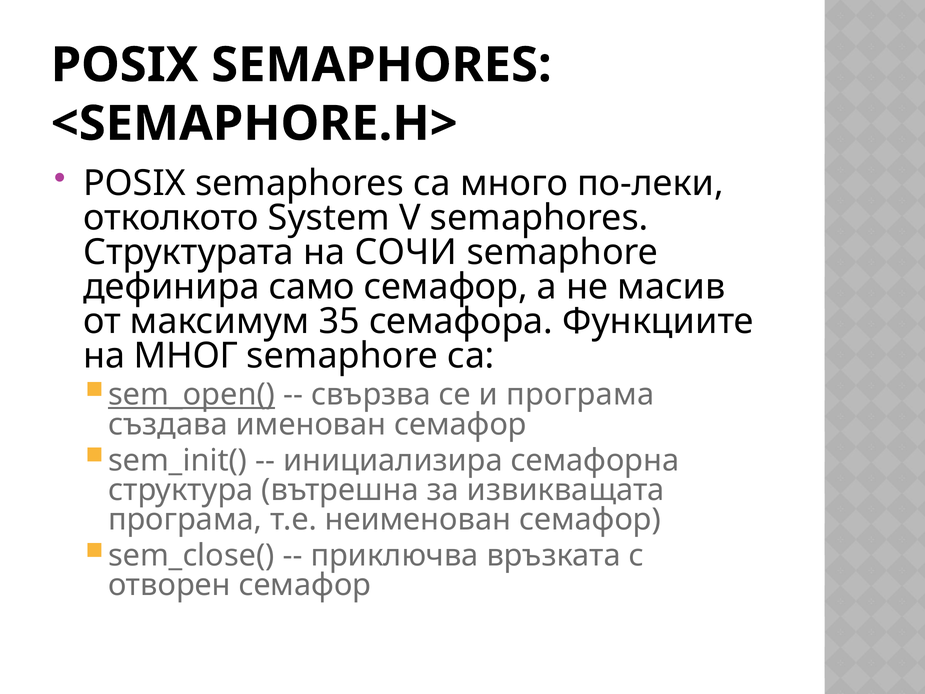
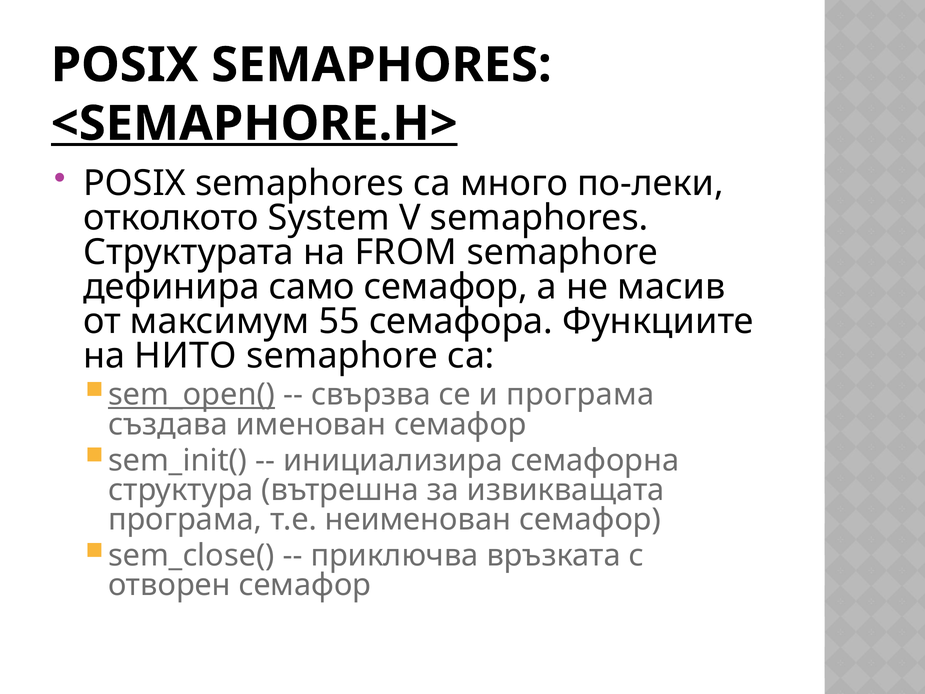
<SEMAPHORE.H> underline: none -> present (254, 124)
СОЧИ: СОЧИ -> FROM (406, 252)
35: 35 -> 55 (339, 321)
МНОГ: МНОГ -> НИТО (186, 356)
